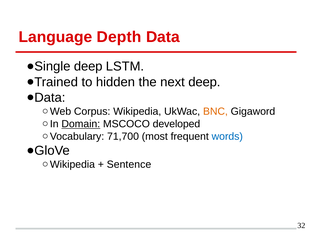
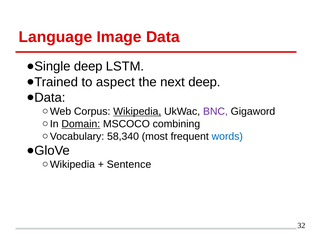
Depth: Depth -> Image (119, 37)
hidden: hidden -> aspect (115, 82)
Wikipedia underline: none -> present (137, 111)
BNC colour: orange -> purple (215, 111)
developed: developed -> combining (176, 124)
71,700: 71,700 -> 58,340 (123, 136)
